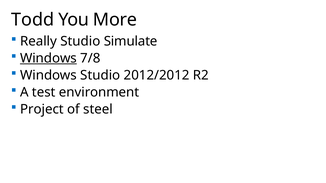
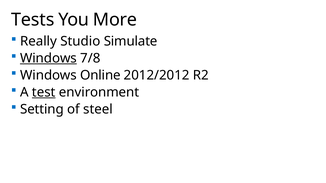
Todd: Todd -> Tests (33, 20)
Windows Studio: Studio -> Online (100, 75)
test underline: none -> present (44, 92)
Project: Project -> Setting (42, 109)
